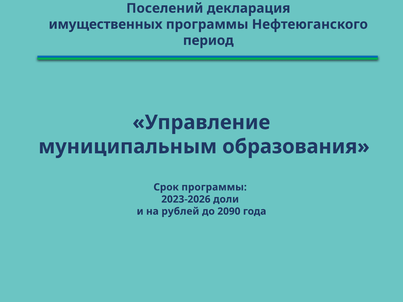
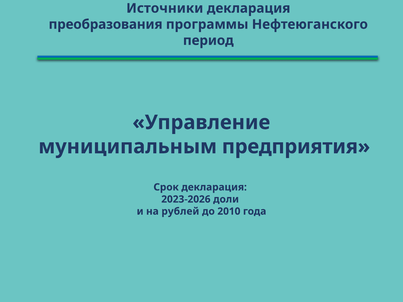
Поселений: Поселений -> Источники (165, 8)
имущественных: имущественных -> преобразования (106, 24)
образования: образования -> предприятия (296, 147)
Срок программы: программы -> декларация (214, 187)
2090: 2090 -> 2010 (229, 212)
